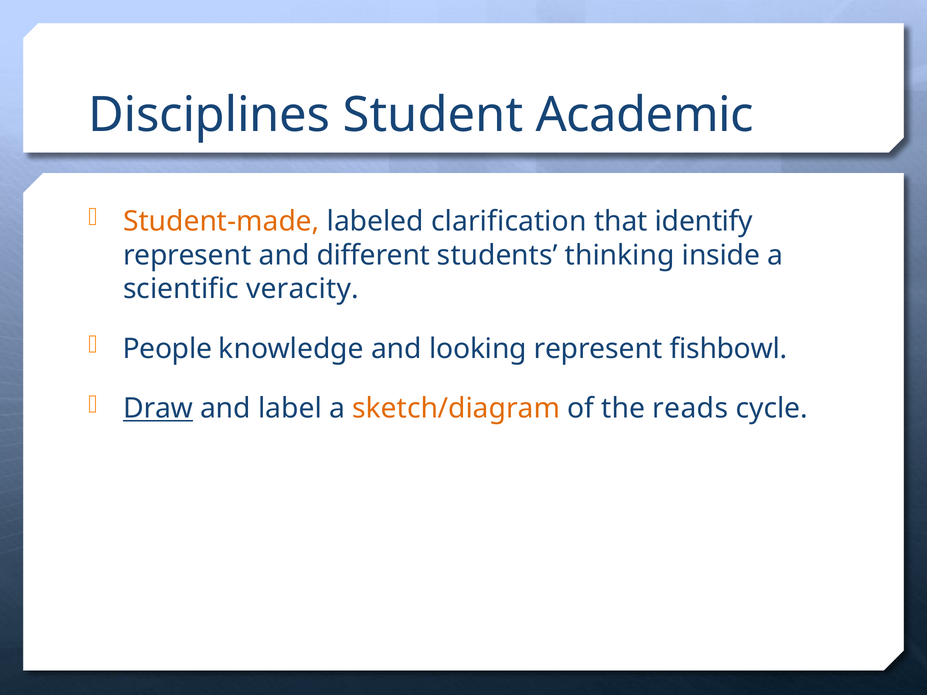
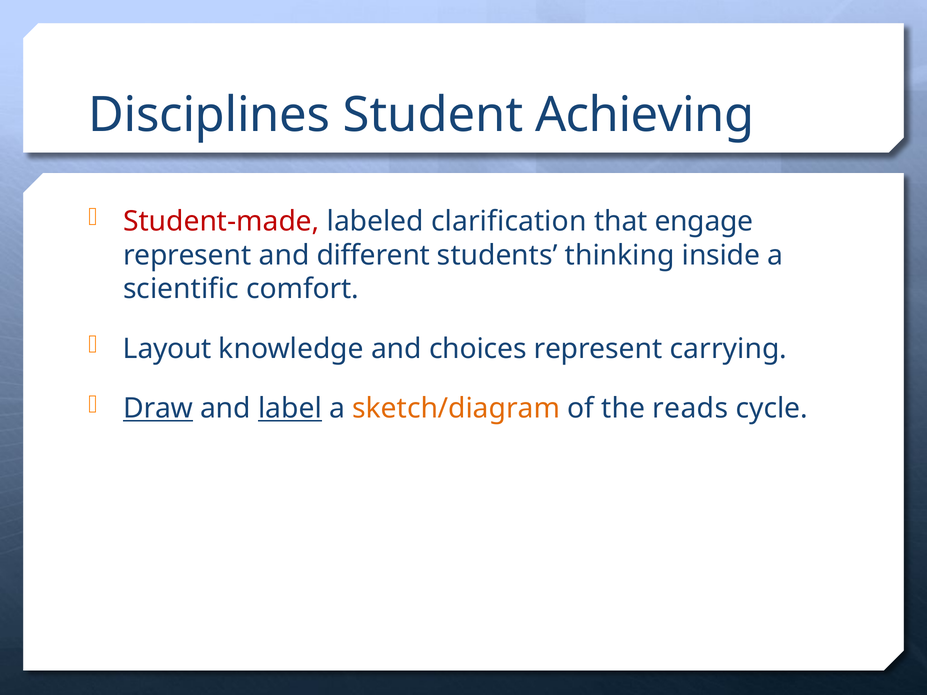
Academic: Academic -> Achieving (645, 115)
Student-made colour: orange -> red (221, 221)
identify: identify -> engage (704, 221)
veracity: veracity -> comfort (303, 289)
People: People -> Layout (167, 349)
looking: looking -> choices (478, 349)
fishbowl: fishbowl -> carrying (728, 349)
label underline: none -> present (290, 409)
